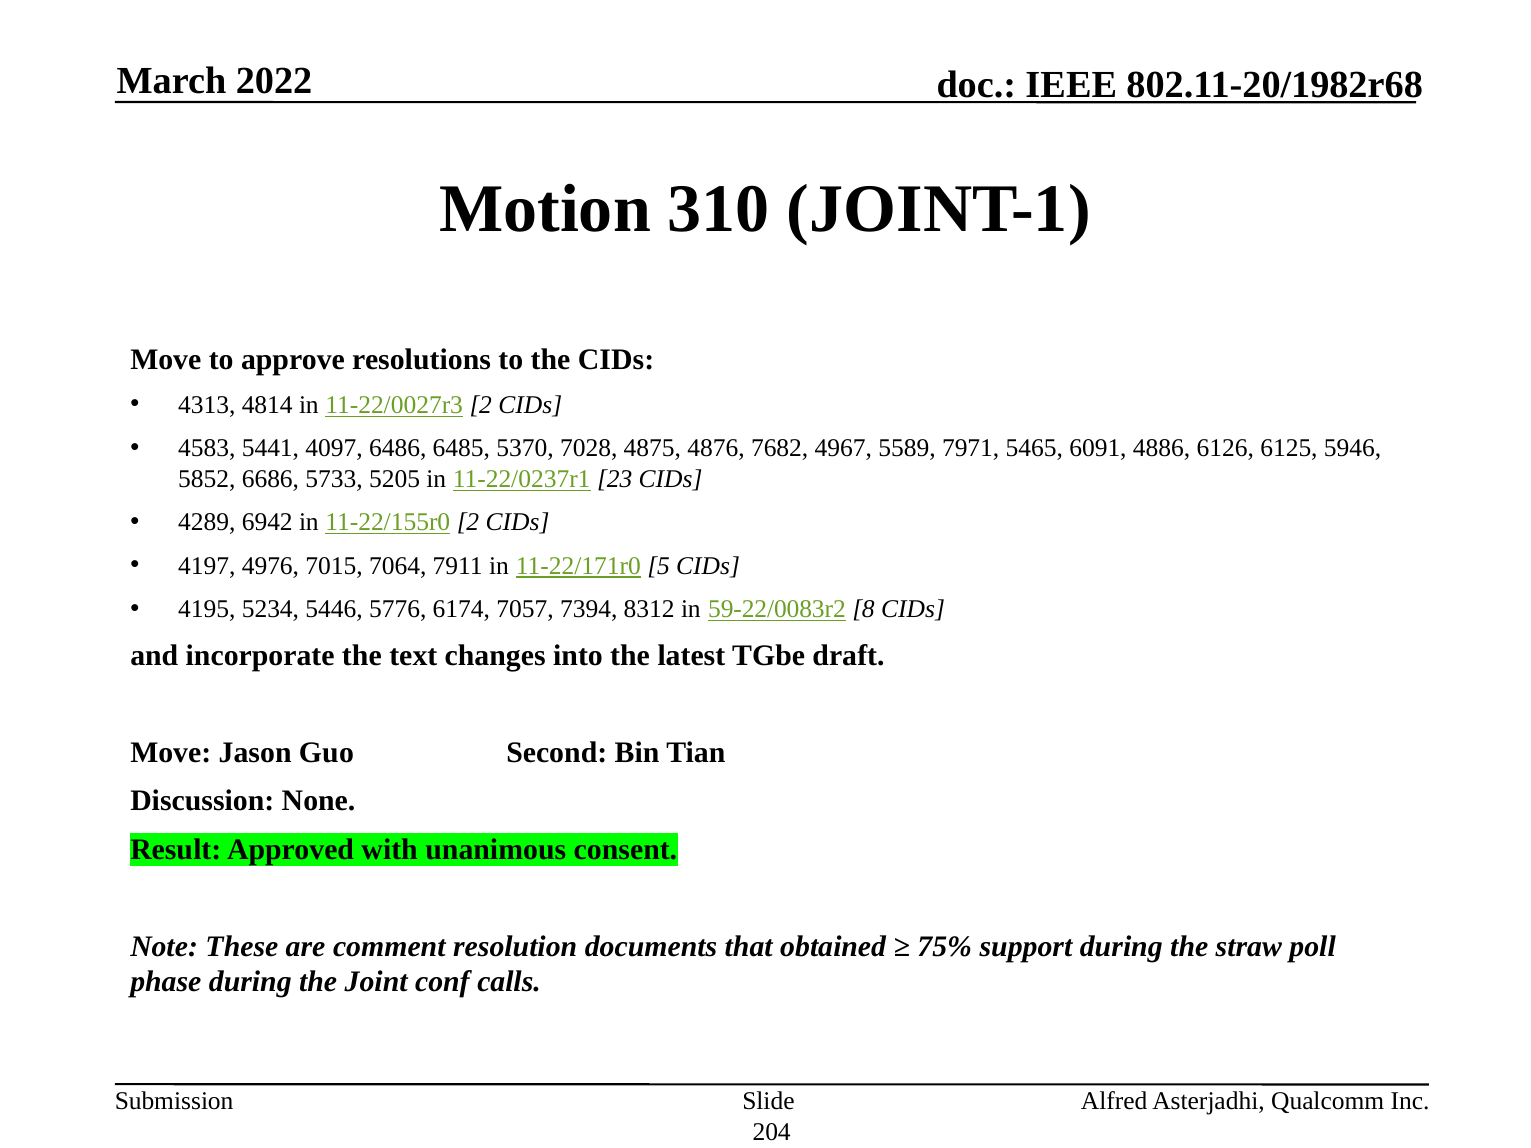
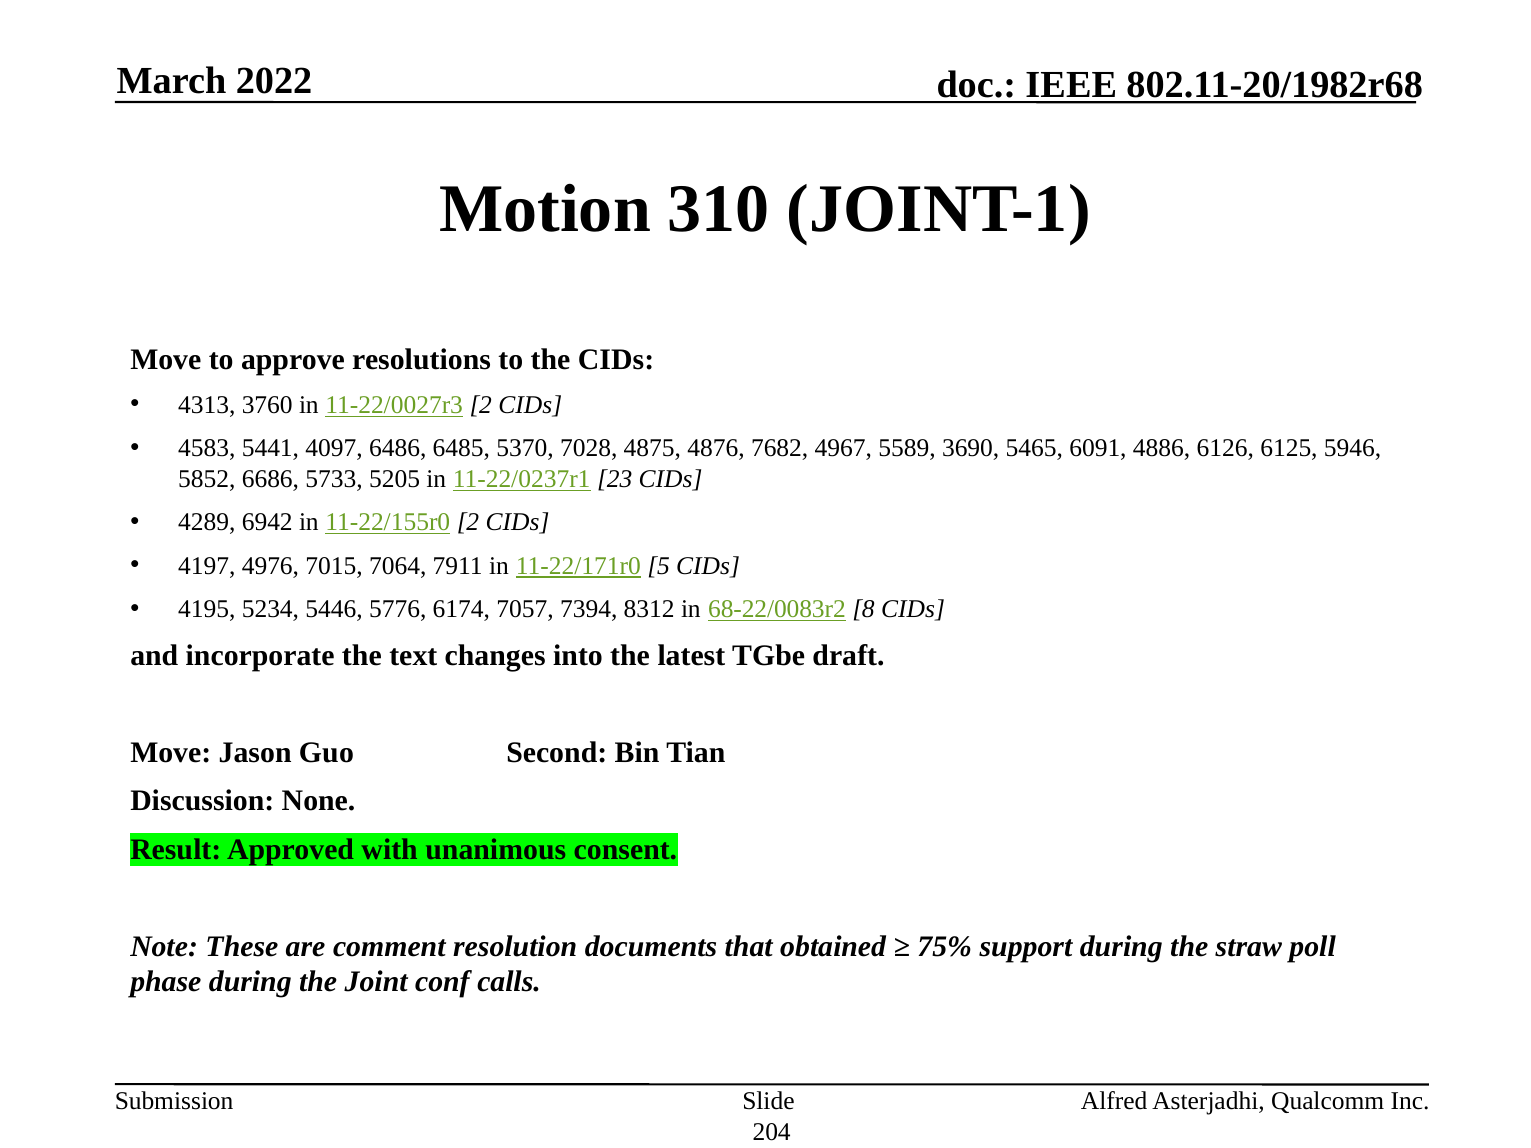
4814: 4814 -> 3760 (267, 405)
7971: 7971 -> 3690 (971, 448)
59-22/0083r2: 59-22/0083r2 -> 68-22/0083r2 (777, 609)
